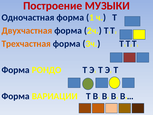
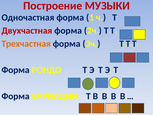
Двухчастная colour: orange -> red (27, 31)
